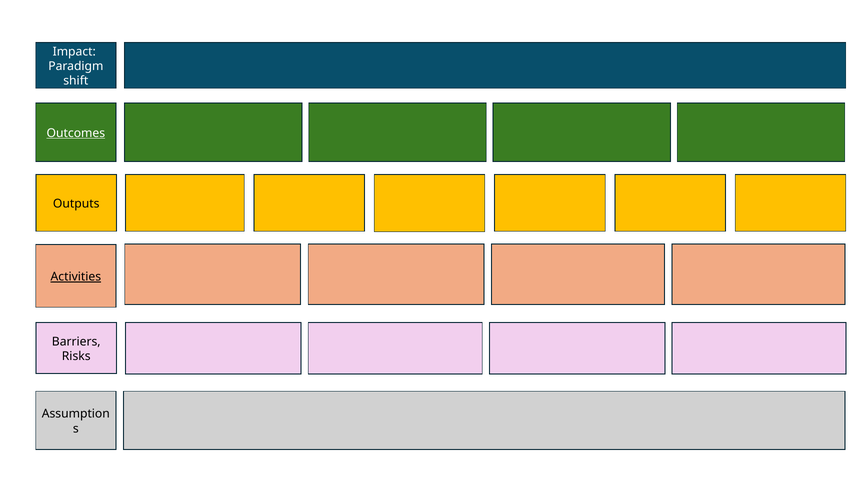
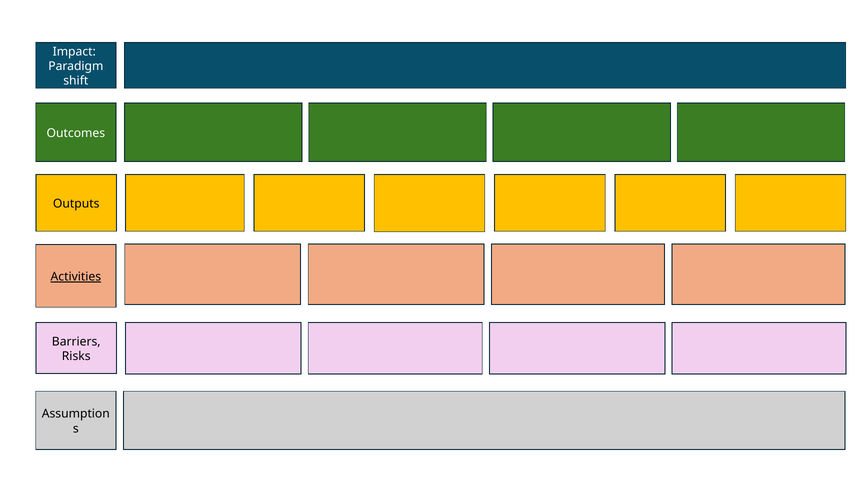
Outcomes underline: present -> none (76, 133)
